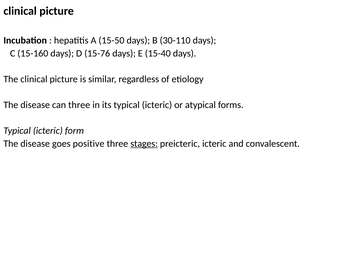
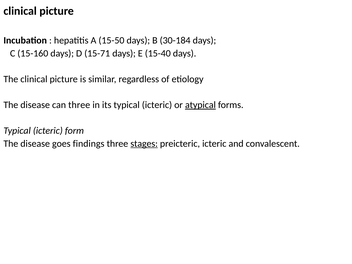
30-110: 30-110 -> 30-184 (175, 40)
15-76: 15-76 -> 15-71 (97, 53)
atypical underline: none -> present (200, 105)
positive: positive -> findings (89, 144)
